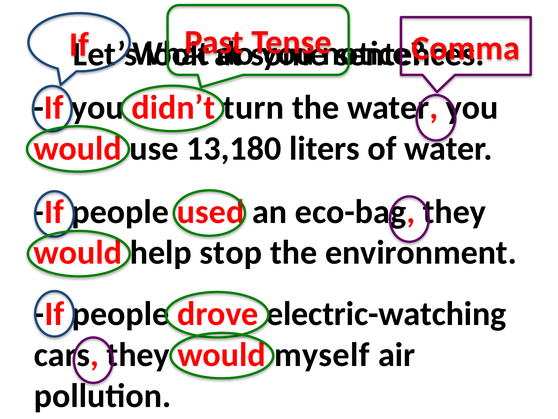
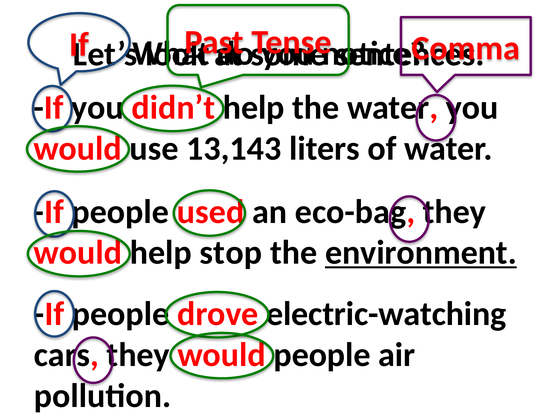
turn: turn -> help (254, 108)
13,180: 13,180 -> 13,143 (234, 148)
environment underline: none -> present (421, 252)
myself: myself -> people (322, 355)
